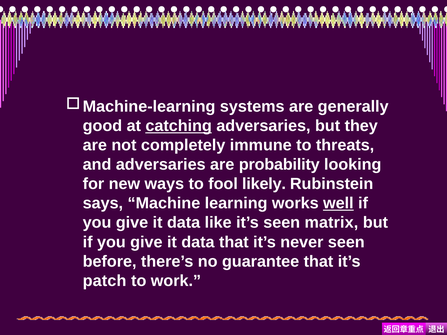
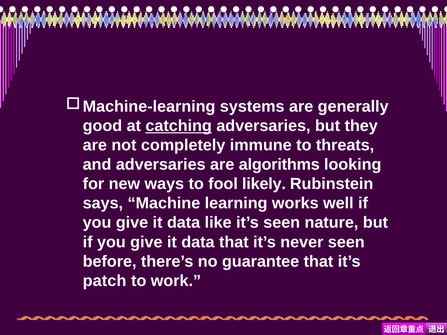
probability: probability -> algorithms (279, 165)
well underline: present -> none (338, 203)
matrix: matrix -> nature (331, 223)
